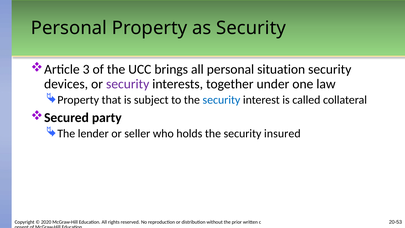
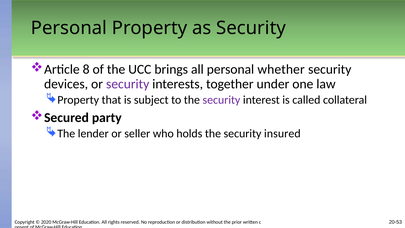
3: 3 -> 8 (86, 69)
situation: situation -> whether (281, 69)
security colour: blue -> purple (221, 100)
